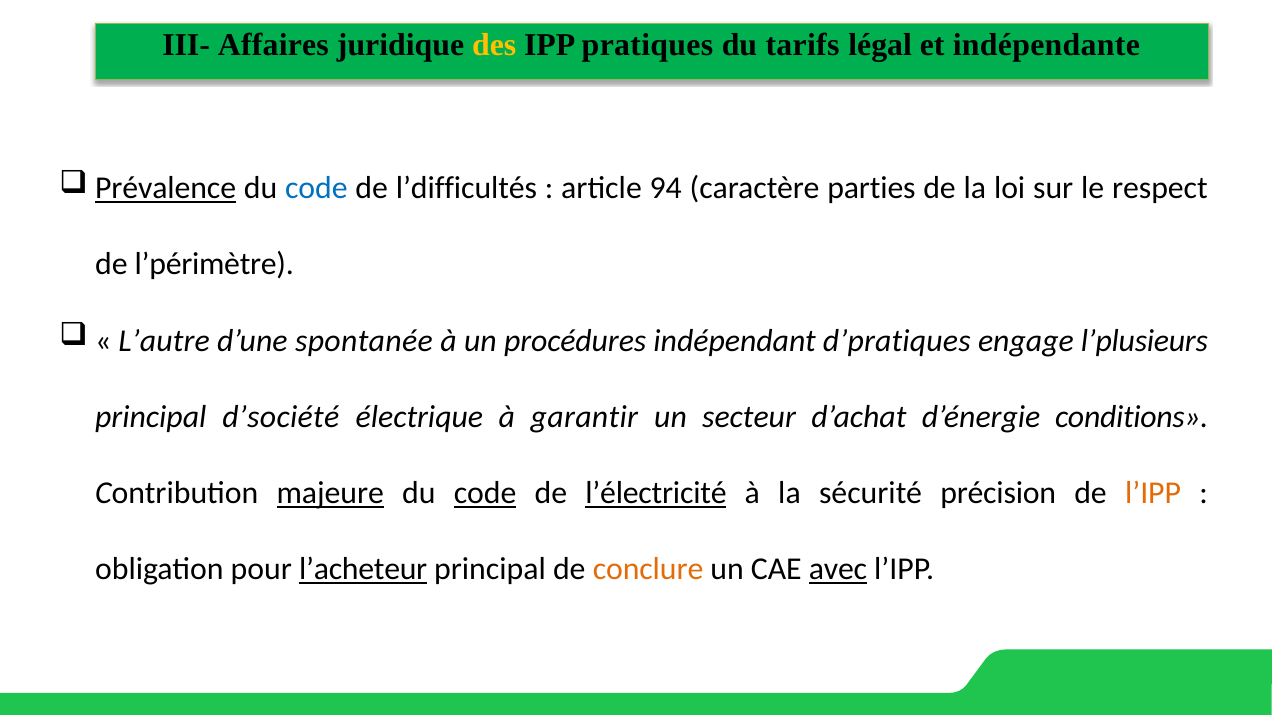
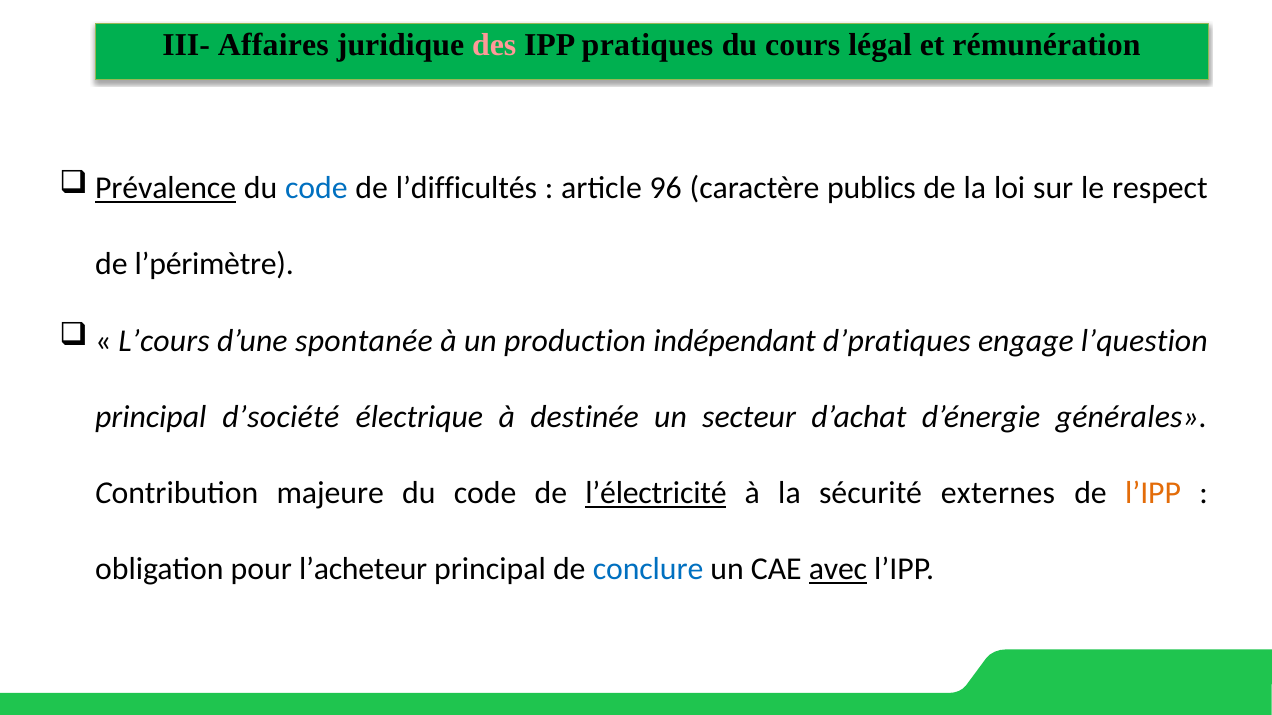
des colour: yellow -> pink (494, 45)
tarifs: tarifs -> cours (803, 45)
indépendante: indépendante -> rémunération (1046, 45)
94: 94 -> 96 (666, 188)
parties: parties -> publics (872, 188)
L’autre: L’autre -> L’cours (164, 341)
procédures: procédures -> production (575, 341)
l’plusieurs: l’plusieurs -> l’question (1144, 341)
garantir: garantir -> destinée (585, 417)
conditions: conditions -> générales (1131, 417)
majeure underline: present -> none (330, 494)
code underline: present -> none (485, 494)
précision: précision -> externes (998, 494)
l’acheteur underline: present -> none (363, 570)
conclure colour: orange -> blue (648, 570)
